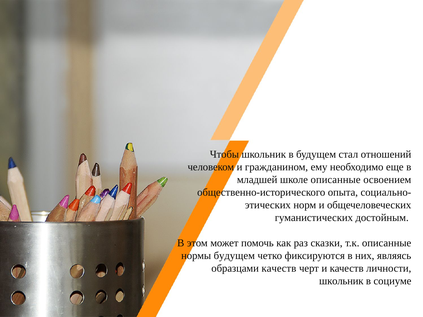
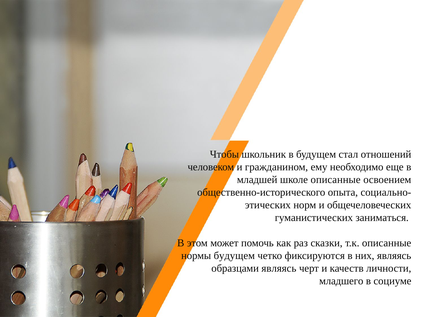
достойным: достойным -> заниматься (382, 218)
образцами качеств: качеств -> являясь (279, 269)
школьник: школьник -> младшего (341, 281)
